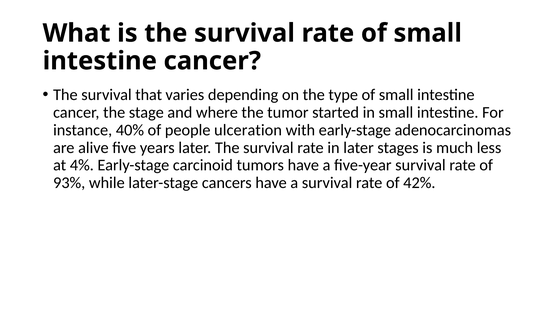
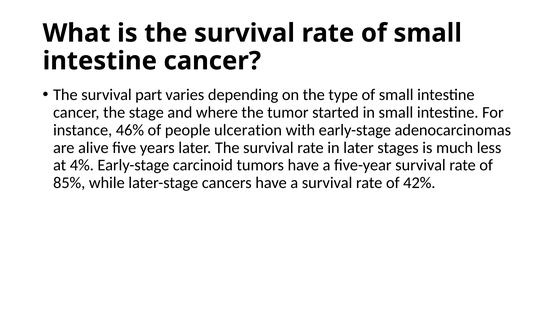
that: that -> part (149, 95)
40%: 40% -> 46% (130, 130)
93%: 93% -> 85% (69, 183)
